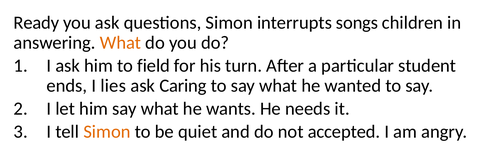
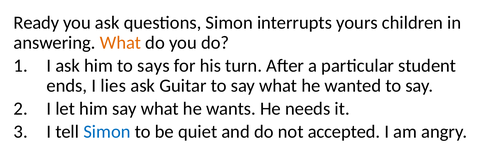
songs: songs -> yours (357, 23)
field: field -> says (153, 66)
Caring: Caring -> Guitar (183, 86)
Simon colour: orange -> blue (107, 132)
